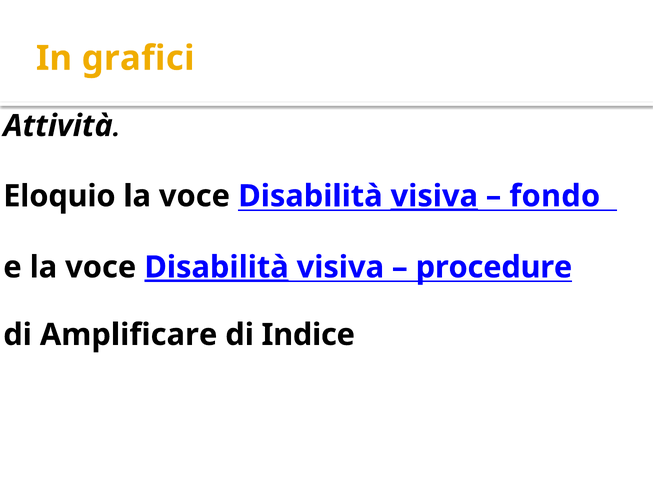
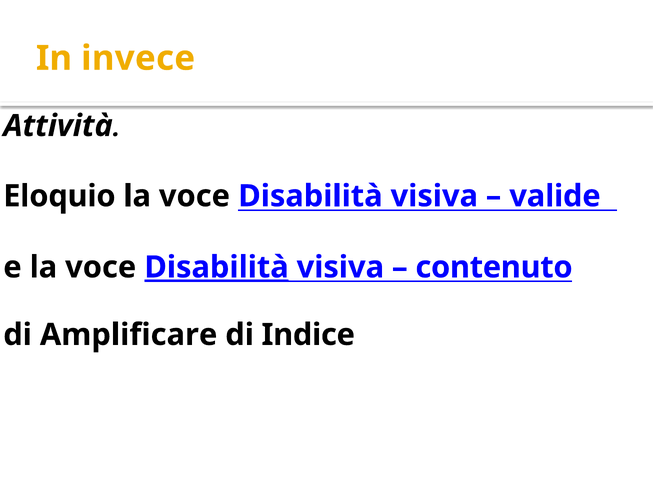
grafici: grafici -> invece (138, 58)
visiva underline: present -> none (434, 196)
fondo: fondo -> valide (555, 196)
procedure: procedure -> contenuto (494, 267)
